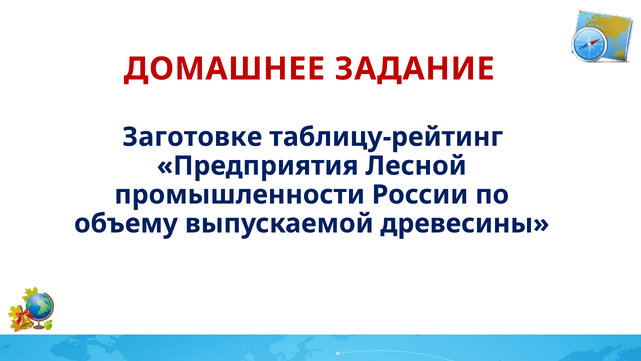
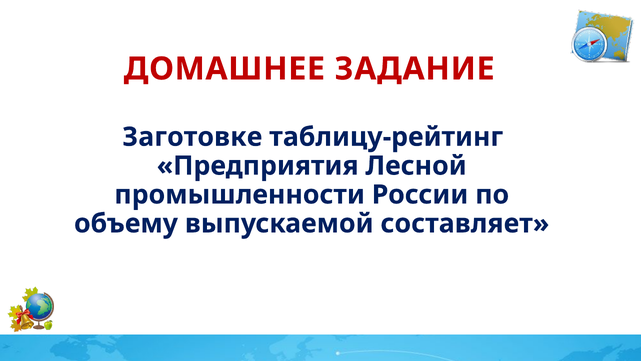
древесины: древесины -> составляет (465, 223)
